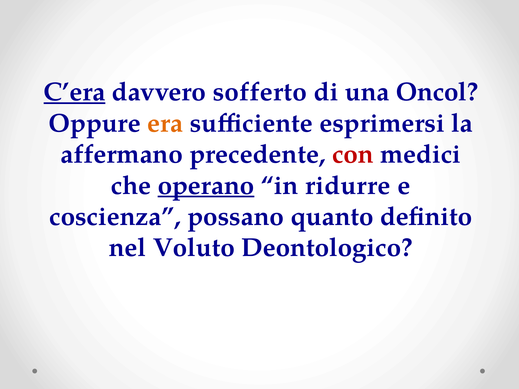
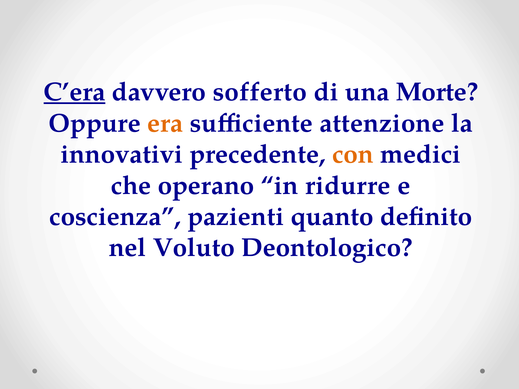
Oncol: Oncol -> Morte (437, 92)
esprimersi: esprimersi -> attenzione (382, 123)
affermano: affermano -> innovativi (122, 154)
con colour: red -> orange (353, 154)
operano underline: present -> none (206, 186)
possano: possano -> pazienti (236, 217)
